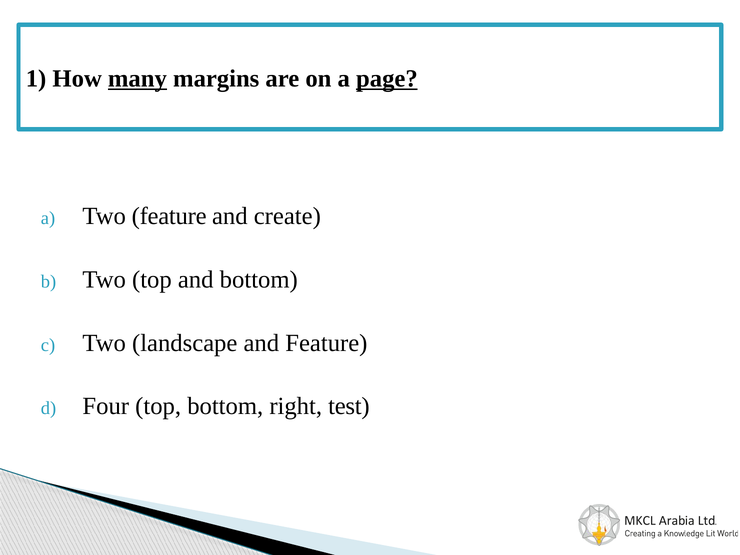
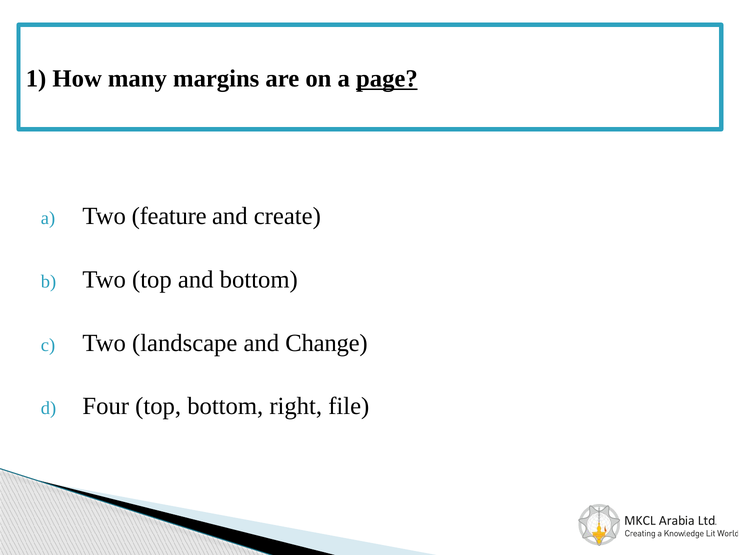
many underline: present -> none (137, 79)
and Feature: Feature -> Change (327, 343)
test: test -> file (349, 406)
